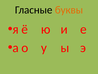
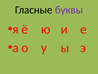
буквы colour: orange -> purple (69, 10)
